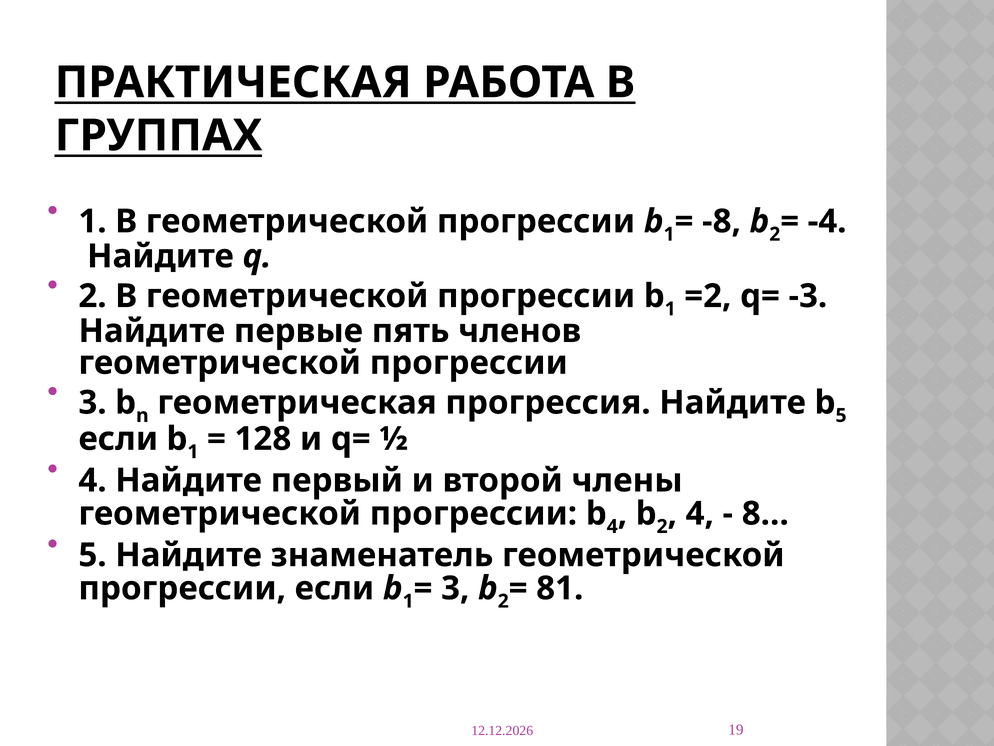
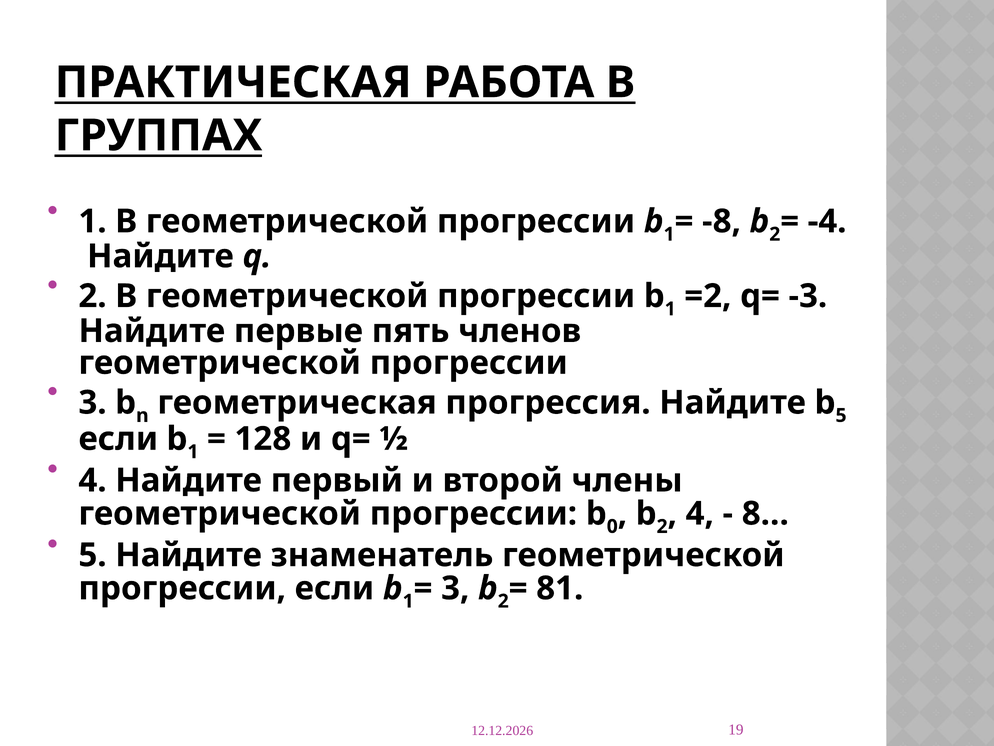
4: 4 -> 0 (612, 526)
